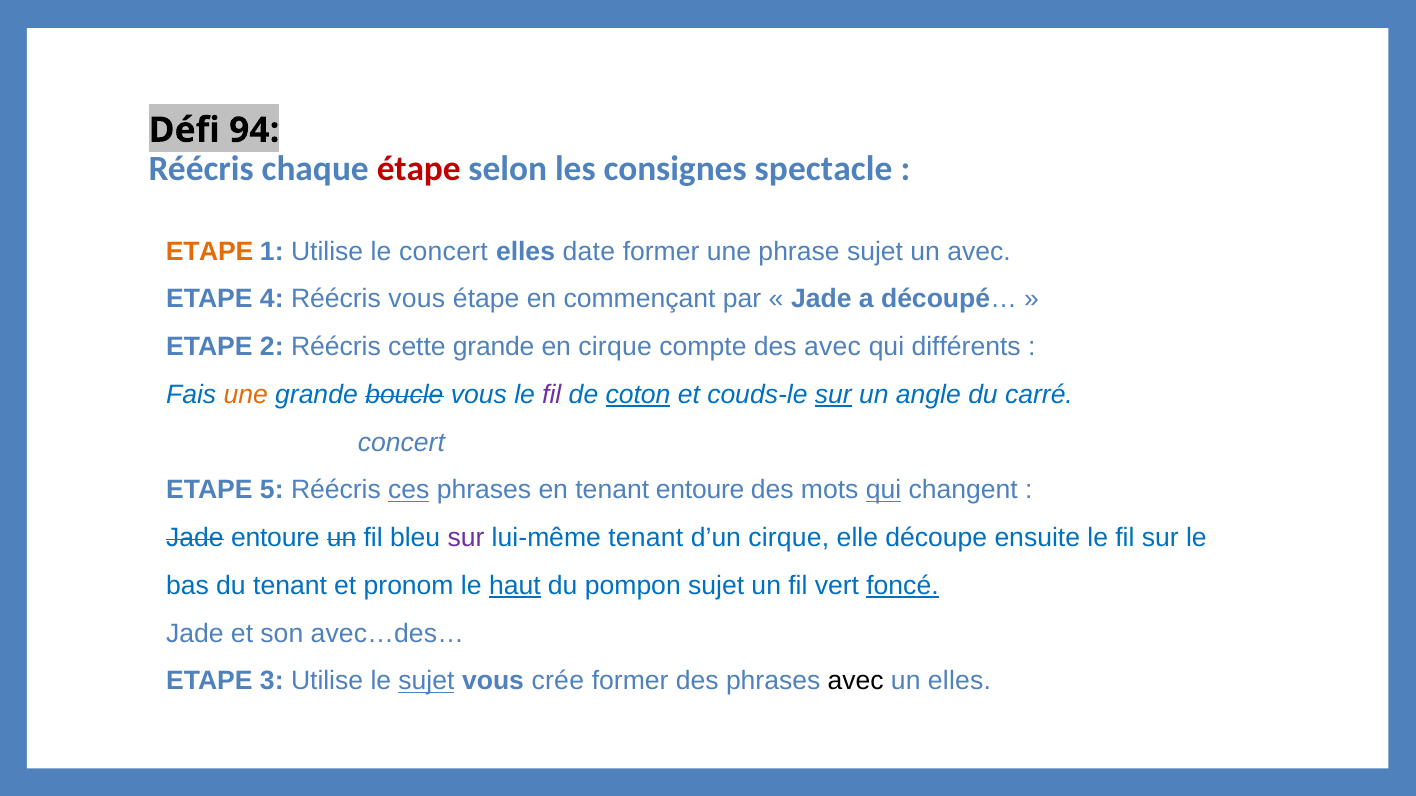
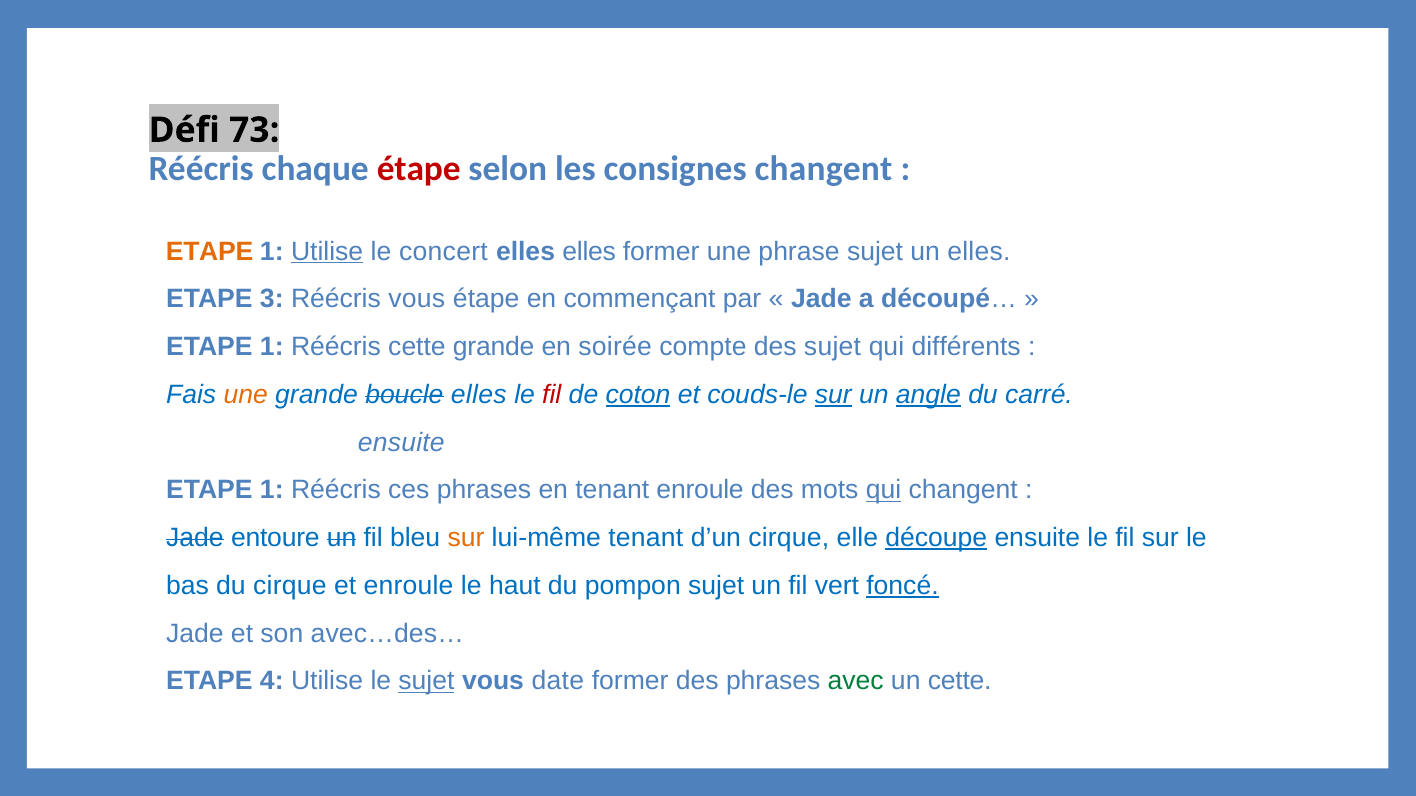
94: 94 -> 73 (254, 130)
consignes spectacle: spectacle -> changent (823, 168)
Utilise underline: none -> present (327, 251)
elles date: date -> elles (589, 251)
un avec: avec -> elles (979, 251)
4: 4 -> 3 (272, 299)
2: 2 -> 1 (272, 347)
en cirque: cirque -> soirée (615, 347)
des avec: avec -> sujet (833, 347)
boucle vous: vous -> elles (479, 395)
fil colour: purple -> red (552, 395)
angle underline: none -> present (928, 395)
concert: concert -> ensuite (401, 443)
5: 5 -> 1 (272, 490)
ces underline: present -> none (409, 490)
tenant entoure: entoure -> enroule (700, 490)
sur colour: purple -> orange (466, 538)
découpe underline: none -> present (936, 538)
du tenant: tenant -> cirque (290, 586)
et pronom: pronom -> enroule (409, 586)
haut underline: present -> none (515, 586)
3: 3 -> 4 (272, 682)
crée: crée -> date (558, 682)
avec colour: black -> green (856, 682)
un elles: elles -> cette (960, 682)
